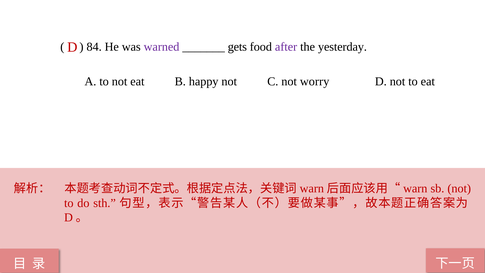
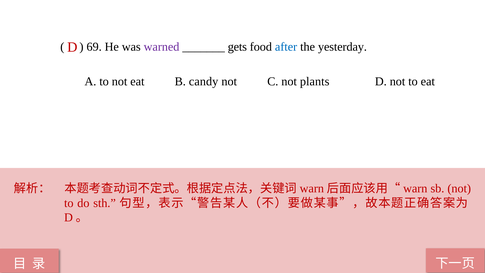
84: 84 -> 69 (94, 47)
after colour: purple -> blue (286, 47)
happy: happy -> candy (204, 82)
worry: worry -> plants (315, 82)
